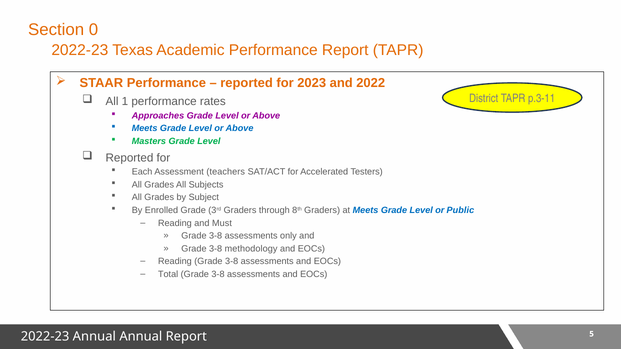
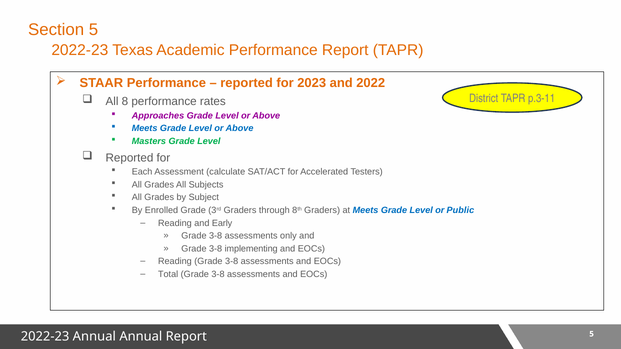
Section 0: 0 -> 5 (94, 30)
1: 1 -> 8 (125, 102)
teachers: teachers -> calculate (226, 172)
Must: Must -> Early (222, 223)
methodology: methodology -> implementing (251, 249)
